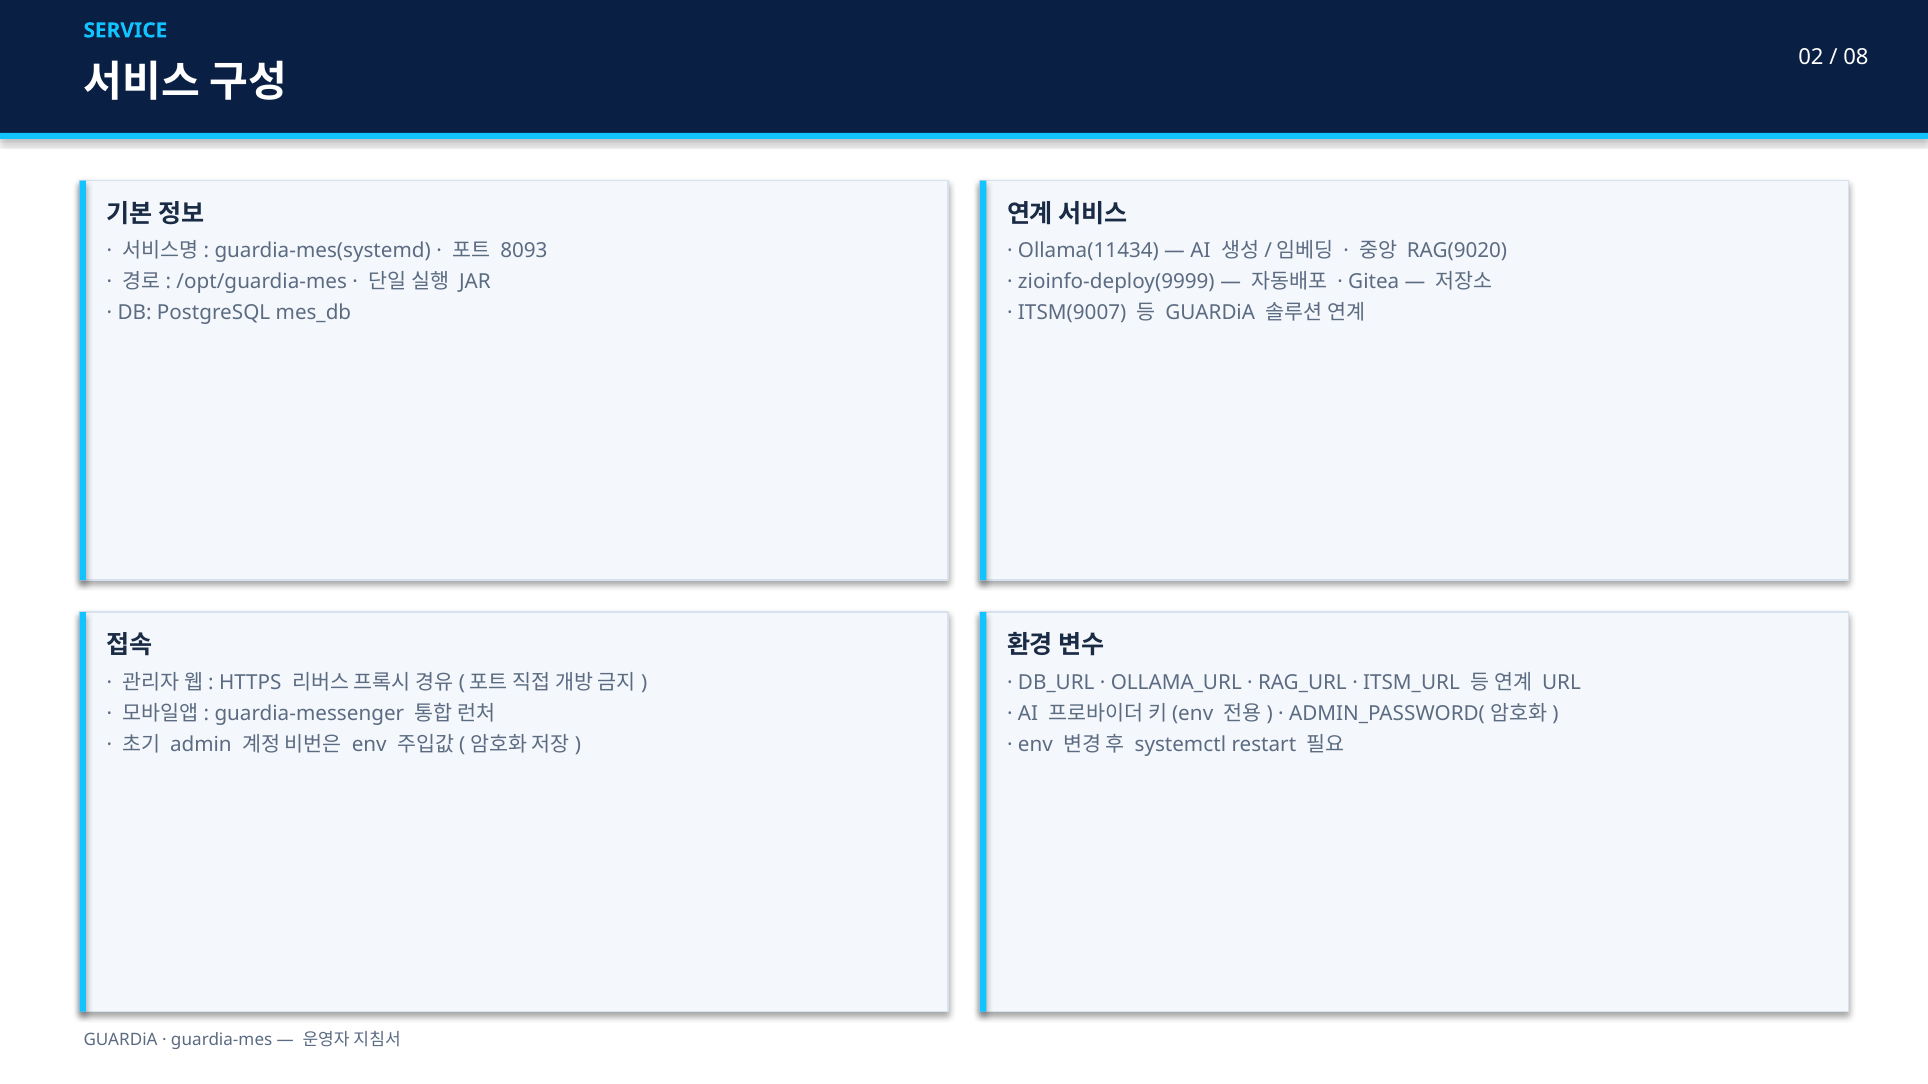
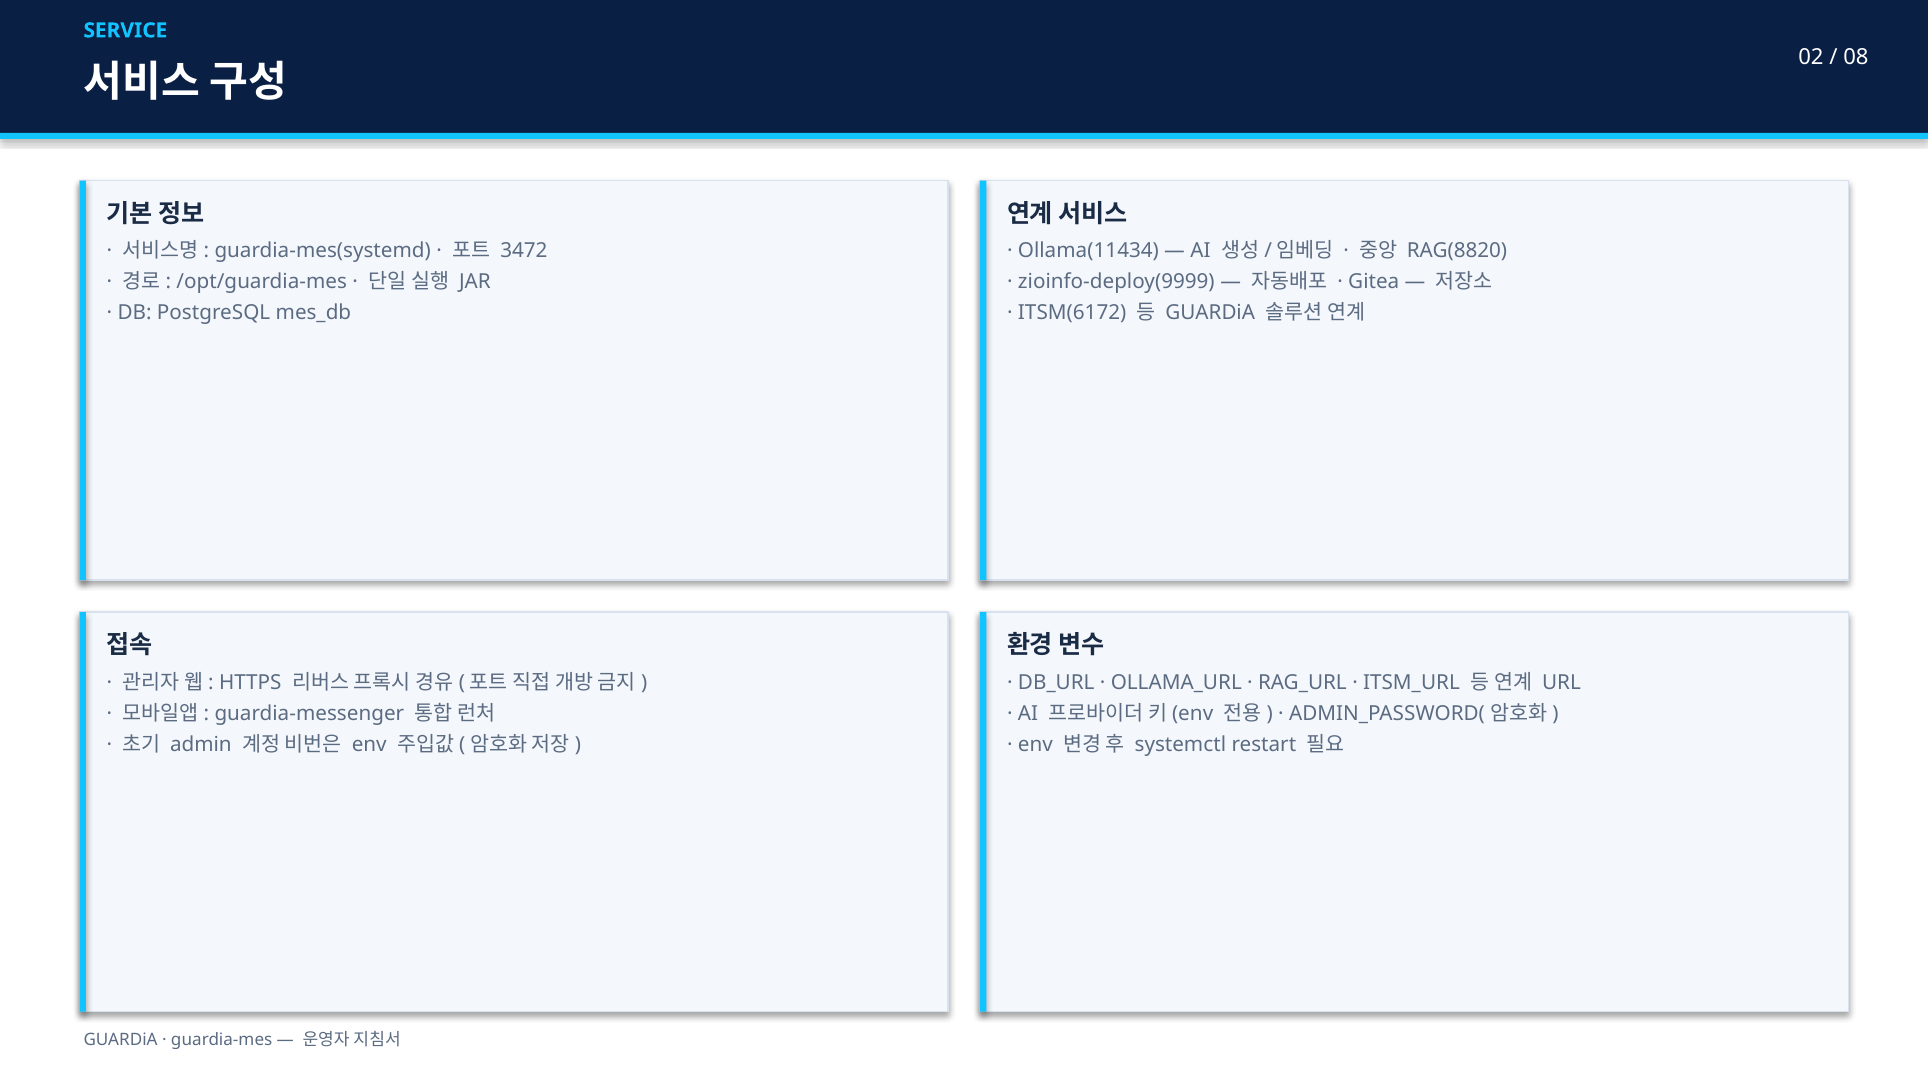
8093: 8093 -> 3472 (524, 251)
RAG(9020: RAG(9020 -> RAG(8820 (1457, 251)
ITSM(9007: ITSM(9007 -> ITSM(6172 (1072, 313)
